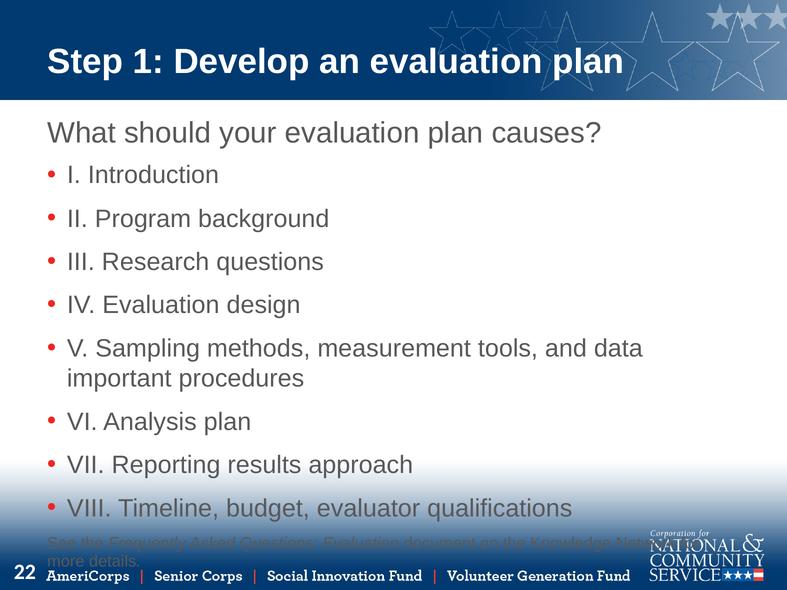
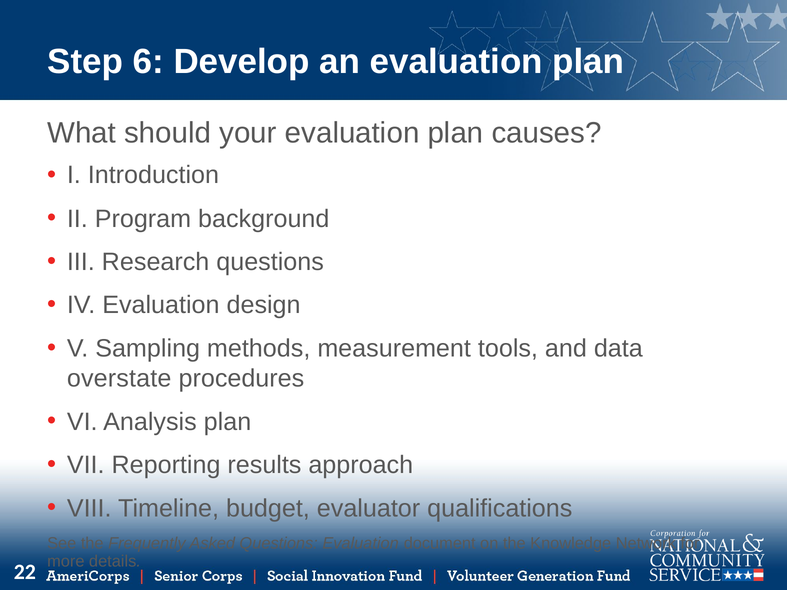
1: 1 -> 6 (148, 62)
important: important -> overstate (119, 379)
